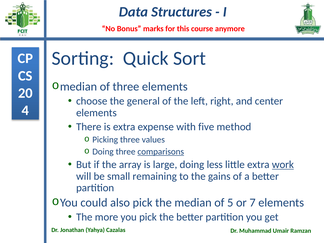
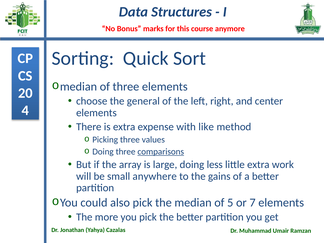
five: five -> like (206, 127)
work underline: present -> none (283, 165)
remaining: remaining -> anywhere (155, 176)
